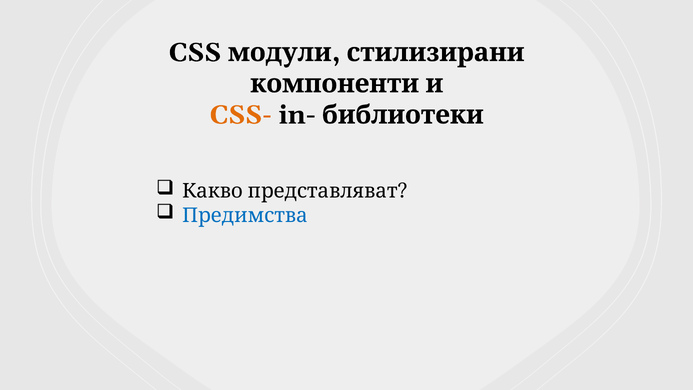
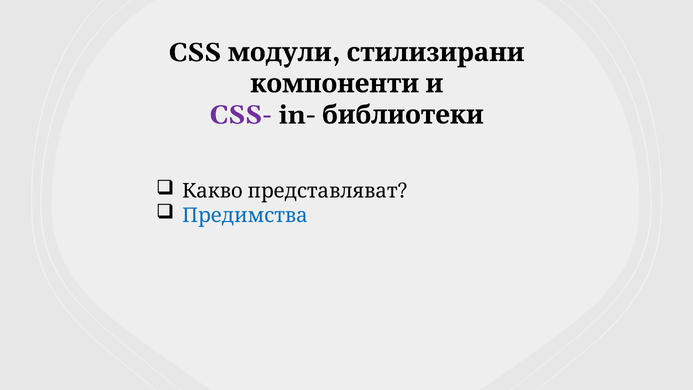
CSS- colour: orange -> purple (241, 115)
